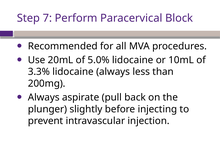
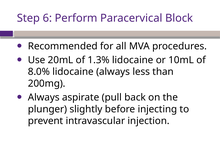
7: 7 -> 6 (47, 18)
5.0%: 5.0% -> 1.3% (99, 60)
3.3%: 3.3% -> 8.0% (39, 72)
